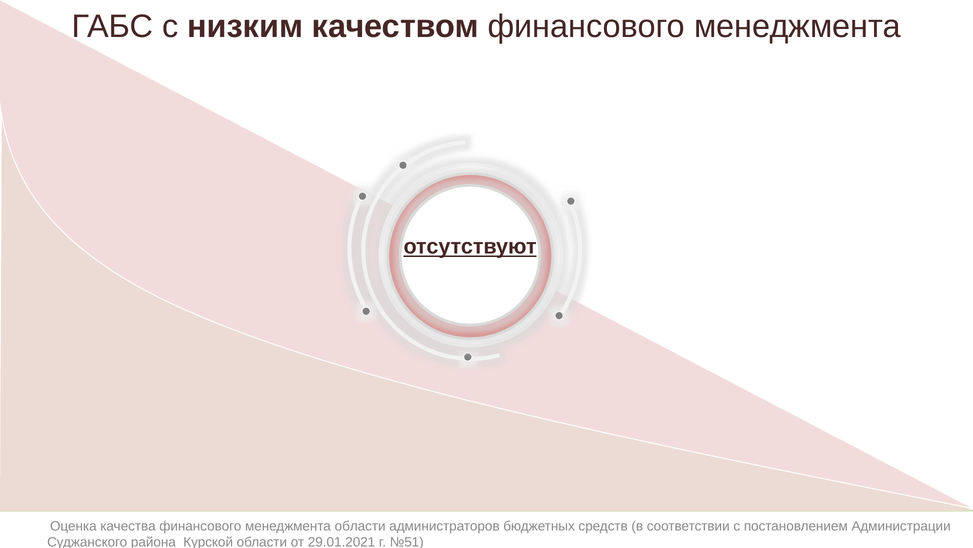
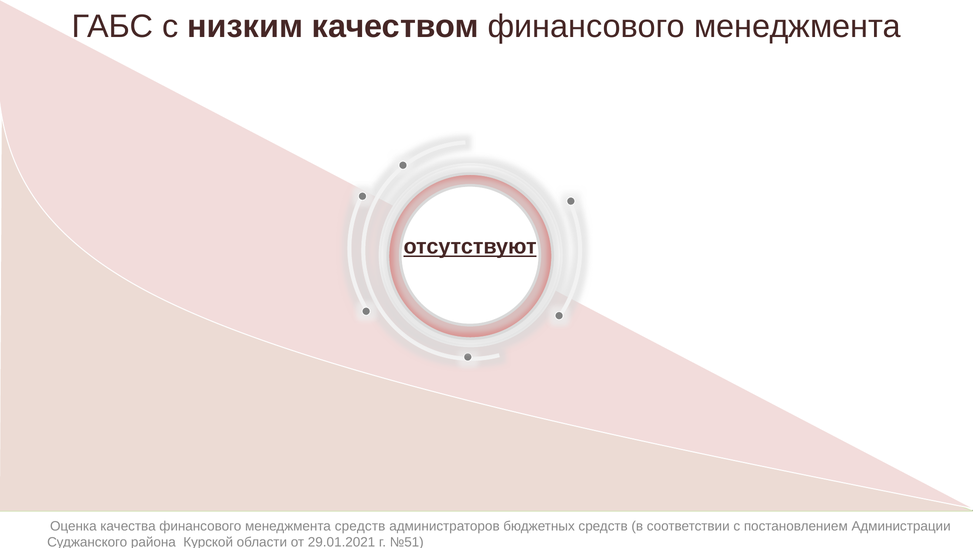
менеджмента области: области -> средств (360, 526)
